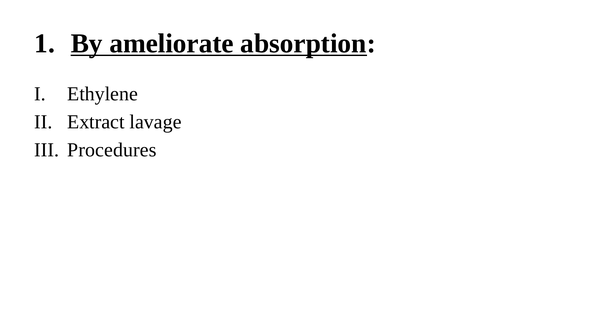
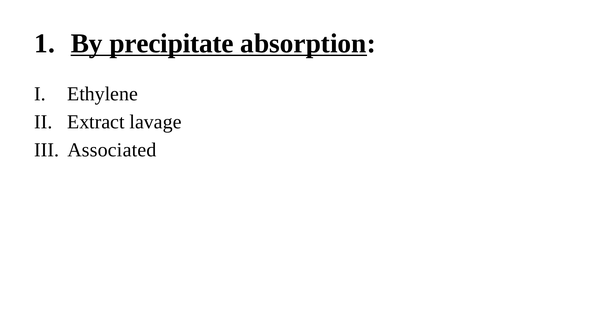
ameliorate: ameliorate -> precipitate (172, 43)
Procedures: Procedures -> Associated (112, 150)
